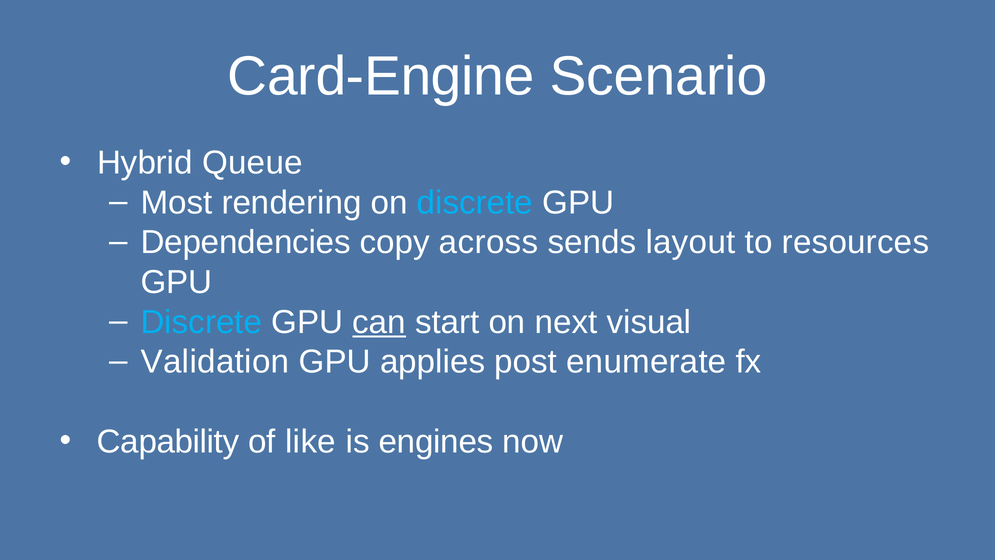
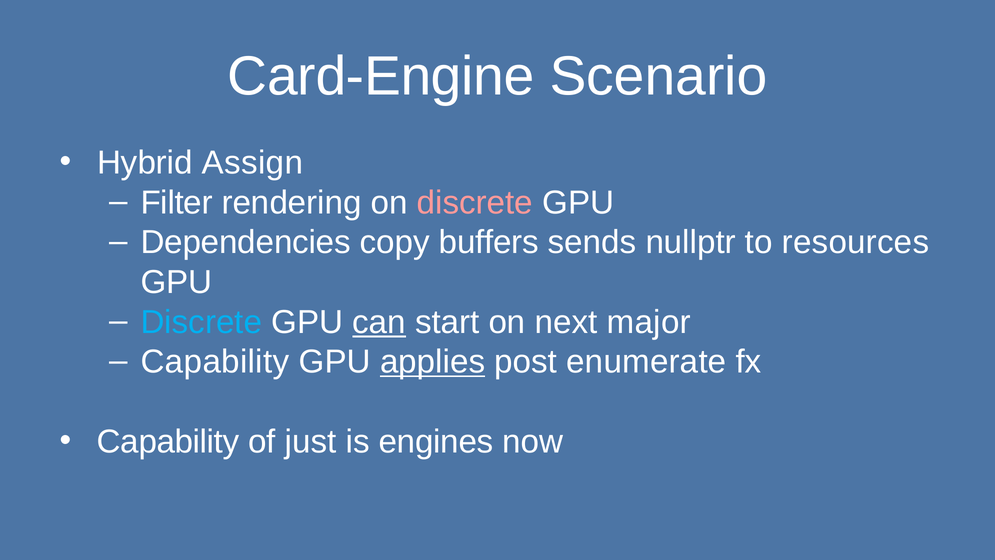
Queue: Queue -> Assign (252, 163)
Most: Most -> Filter (177, 203)
discrete colour: light blue -> pink (475, 203)
across: across -> buffers (489, 242)
layout: layout -> nullptr (691, 242)
visual: visual -> major (649, 322)
Validation: Validation -> Capability (215, 362)
applies underline: none -> present (433, 362)
like: like -> just (311, 441)
